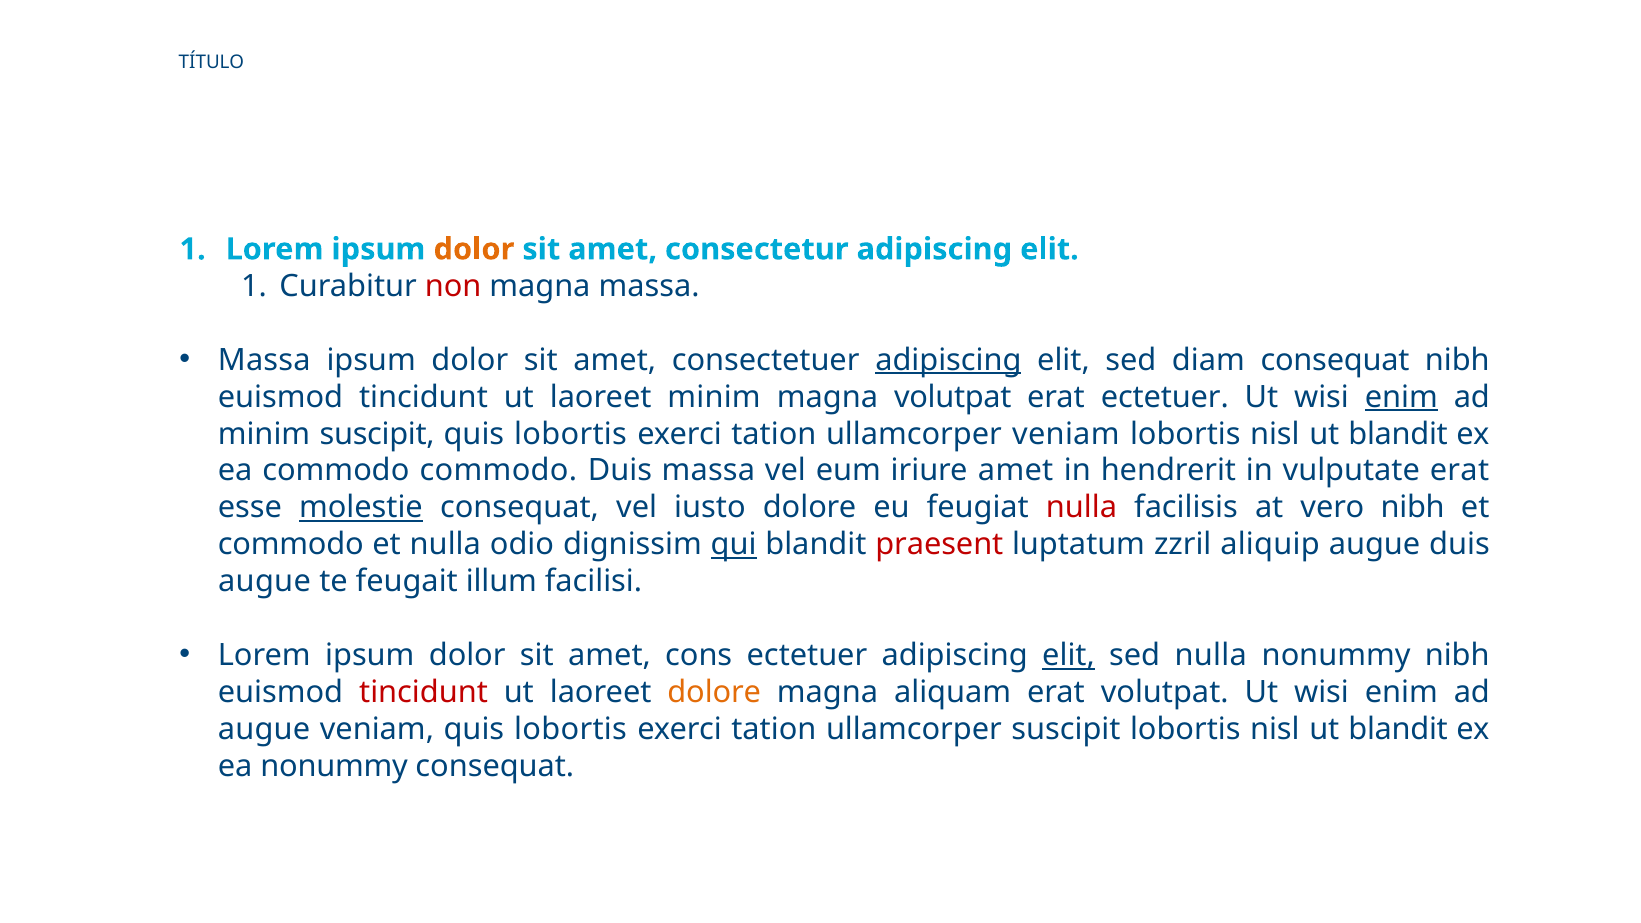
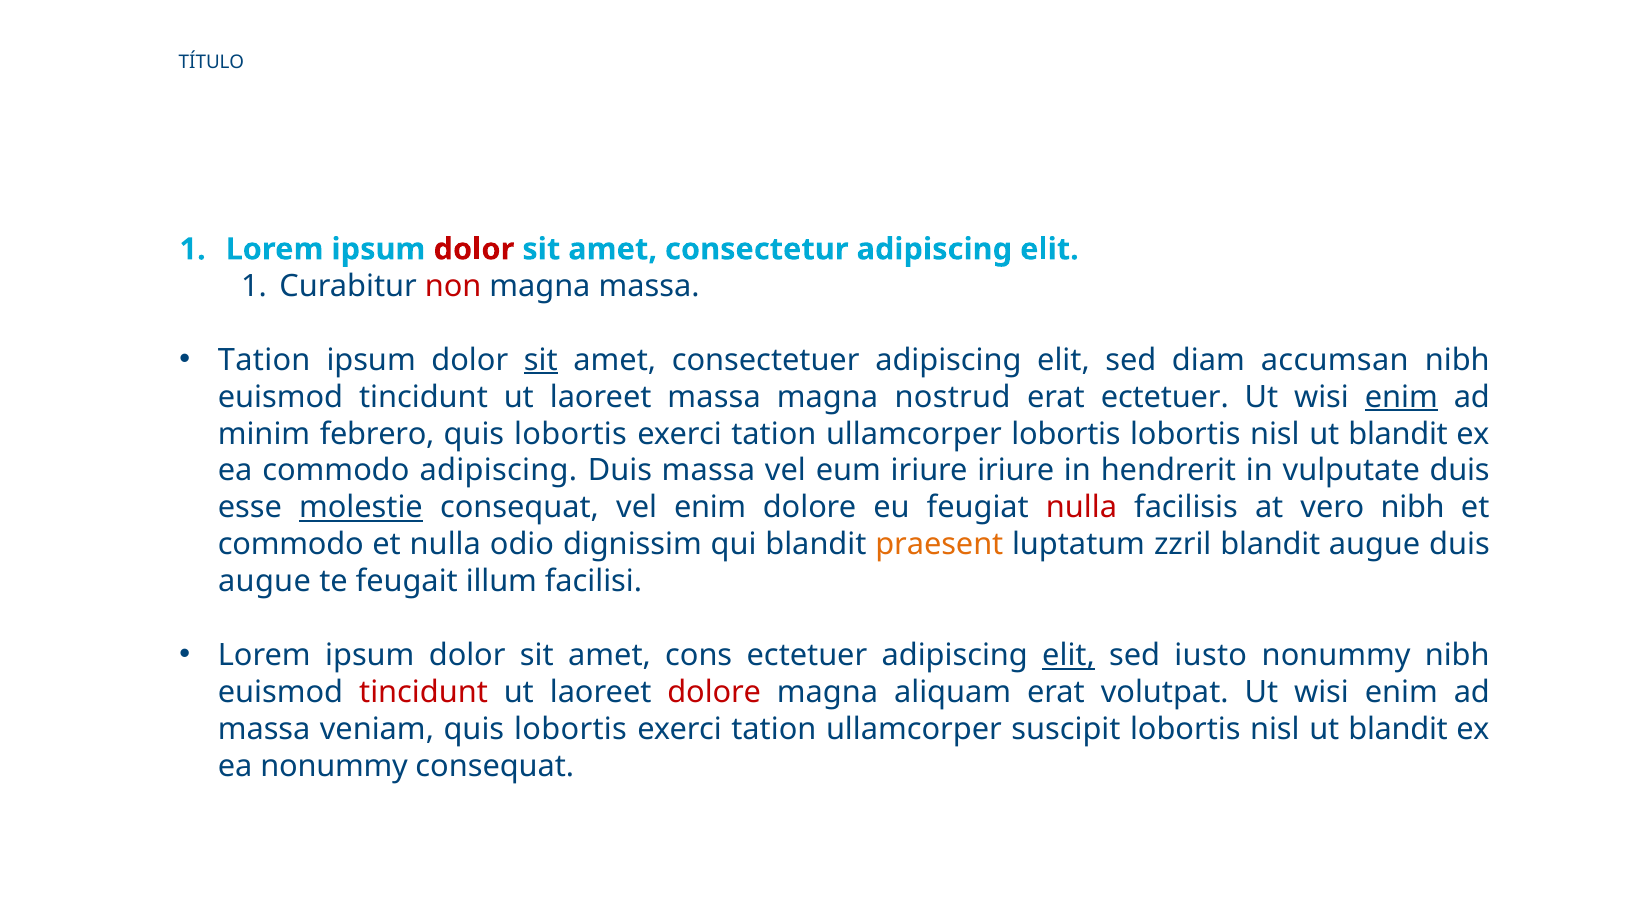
dolor colour: orange -> red (474, 249)
Massa: Massa -> Tation (264, 360)
sit underline: none -> present (541, 360)
adipiscing underline: present -> none (948, 360)
diam consequat: consequat -> accumsan (1335, 360)
laoreet minim: minim -> massa (714, 397)
magna volutpat: volutpat -> nostrud (952, 397)
minim suscipit: suscipit -> febrero (377, 434)
ullamcorper veniam: veniam -> lobortis (1066, 434)
commodo commodo: commodo -> adipiscing (498, 471)
iriure amet: amet -> iriure (1016, 471)
vulputate erat: erat -> duis (1460, 471)
vel iusto: iusto -> enim (710, 508)
qui underline: present -> none (734, 545)
praesent colour: red -> orange (939, 545)
zzril aliquip: aliquip -> blandit (1270, 545)
sed nulla: nulla -> iusto (1211, 655)
dolore colour: orange -> red (714, 692)
augue: augue -> massa (264, 729)
